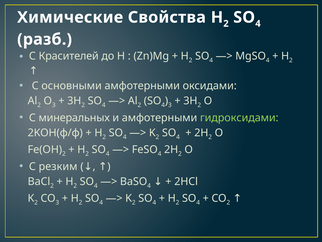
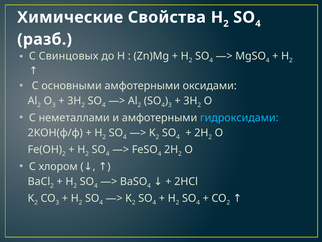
Красителей: Красителей -> Свинцовых (69, 56)
минеральных: минеральных -> неметаллами (74, 118)
гидроксидами colour: light green -> light blue (239, 118)
резким: резким -> хлором (58, 166)
